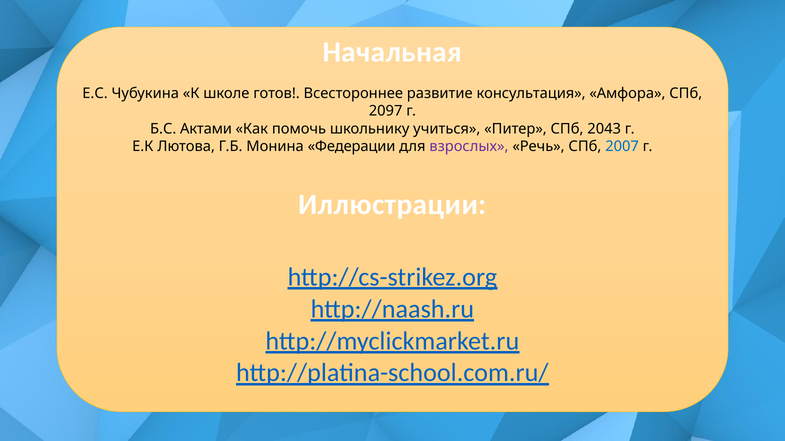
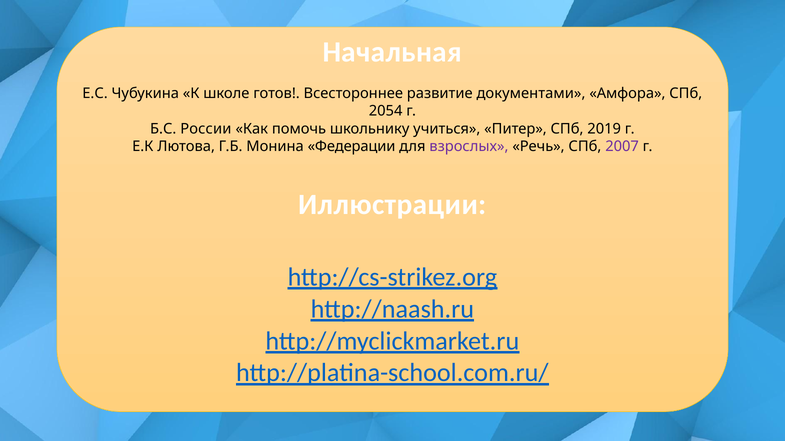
консультация: консультация -> документами (531, 94)
2097: 2097 -> 2054 (386, 111)
Актами: Актами -> России (206, 129)
2043: 2043 -> 2019 (604, 129)
2007 colour: blue -> purple (622, 147)
